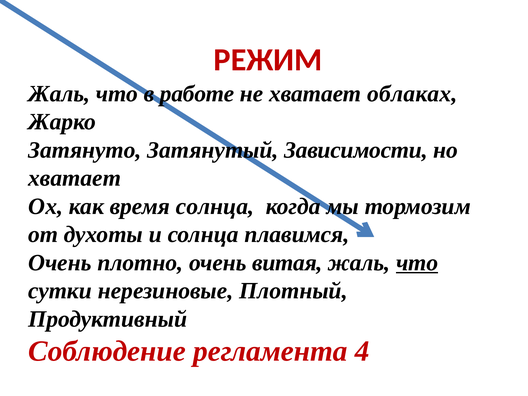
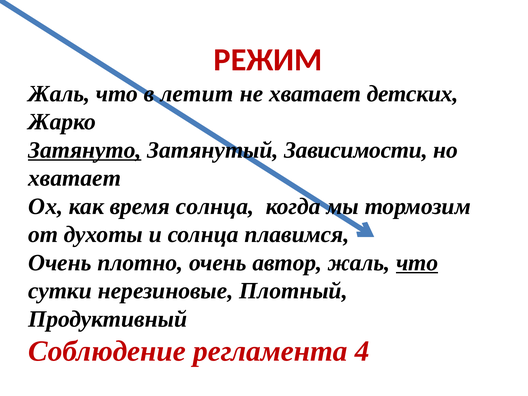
работе: работе -> летит (197, 94)
облаках: облаках -> детских (412, 94)
Затянуто underline: none -> present (85, 150)
витая: витая -> автор (287, 263)
